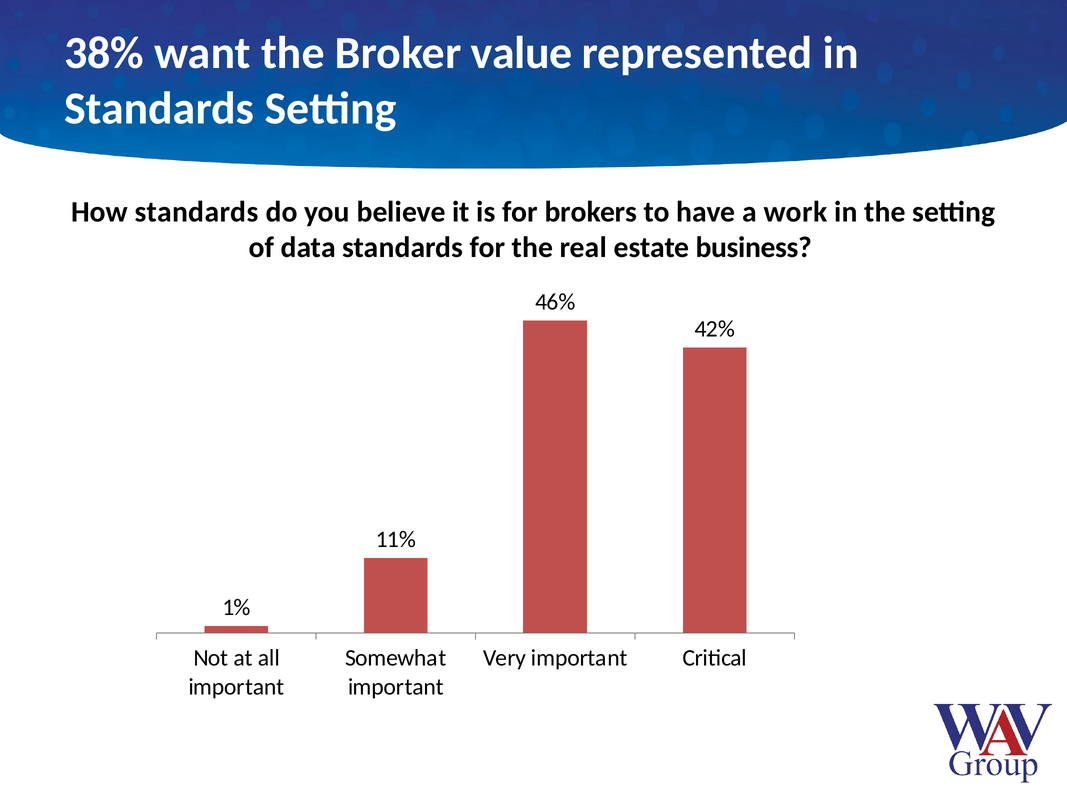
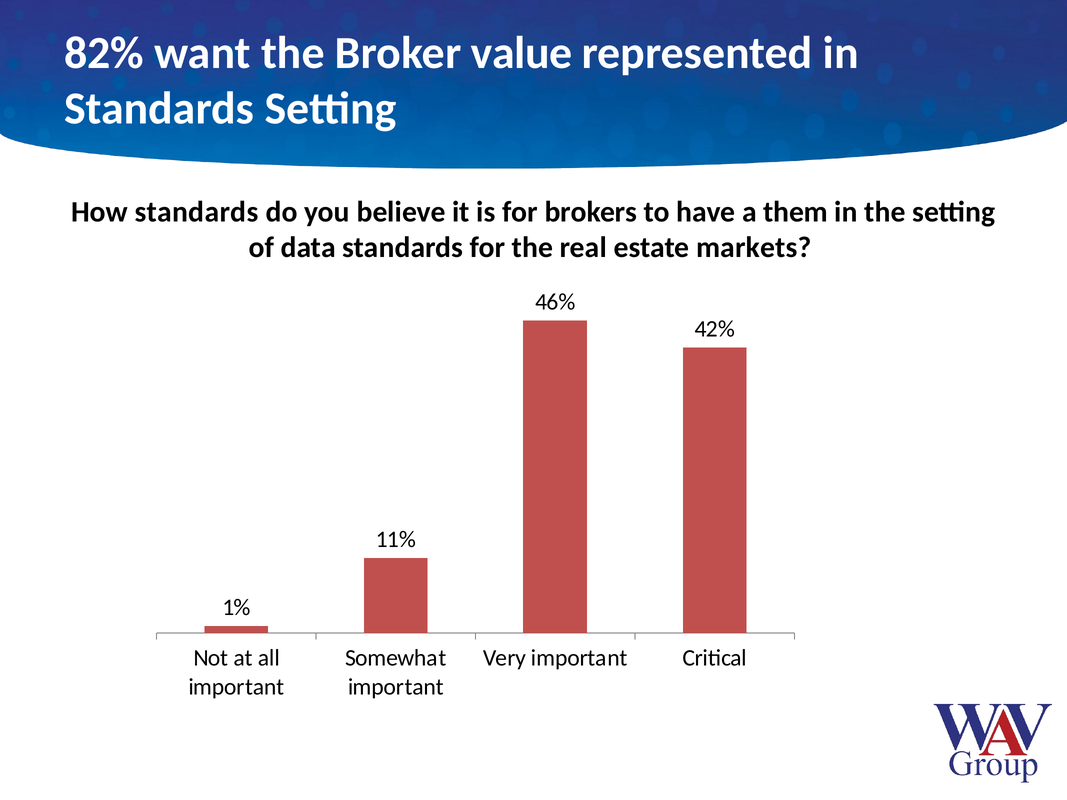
38%: 38% -> 82% (104, 53)
work: work -> them (796, 212)
business: business -> markets (754, 248)
